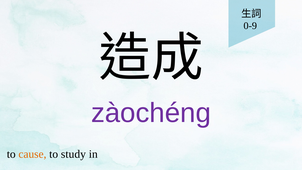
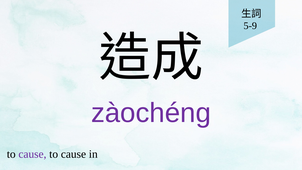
0-9: 0-9 -> 5-9 (250, 26)
cause colour: orange -> purple (32, 154)
study: study -> cause (73, 154)
